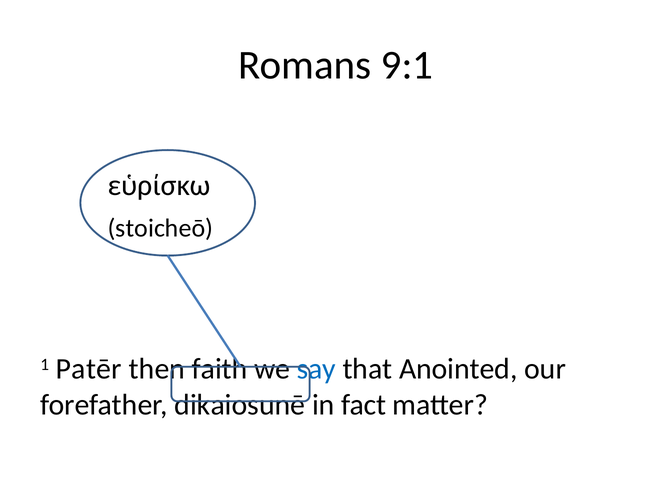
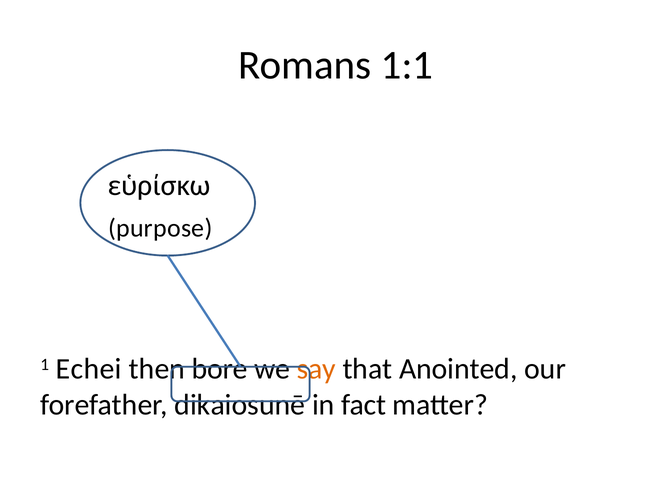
9:1: 9:1 -> 1:1 (407, 65)
stoicheō: stoicheō -> purpose (160, 228)
Patēr: Patēr -> Echei (89, 369)
faith: faith -> bore (220, 369)
say colour: blue -> orange (316, 369)
